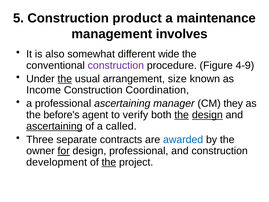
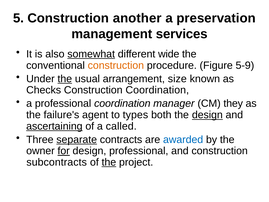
product: product -> another (137, 18)
maintenance: maintenance -> preservation (216, 18)
involves: involves -> services (182, 34)
somewhat underline: none -> present (91, 54)
construction colour: purple -> orange (116, 65)
4-9: 4-9 -> 5-9 (245, 65)
Income: Income -> Checks (44, 90)
professional ascertaining: ascertaining -> coordination (122, 103)
before's: before's -> failure's (61, 115)
verify: verify -> types (135, 115)
the underline: present -> none (182, 115)
separate underline: none -> present (77, 139)
development: development -> subcontracts (57, 162)
